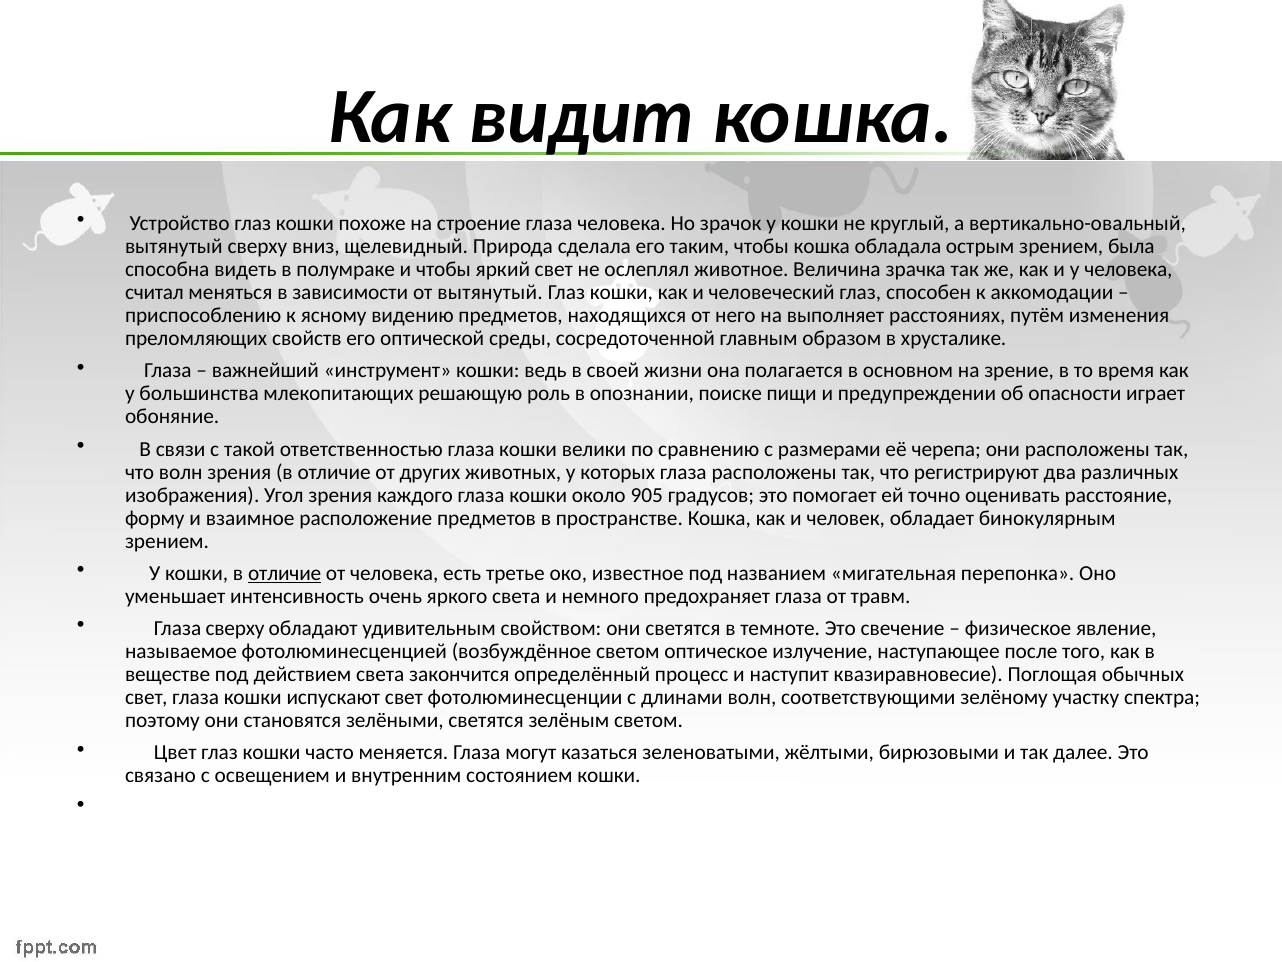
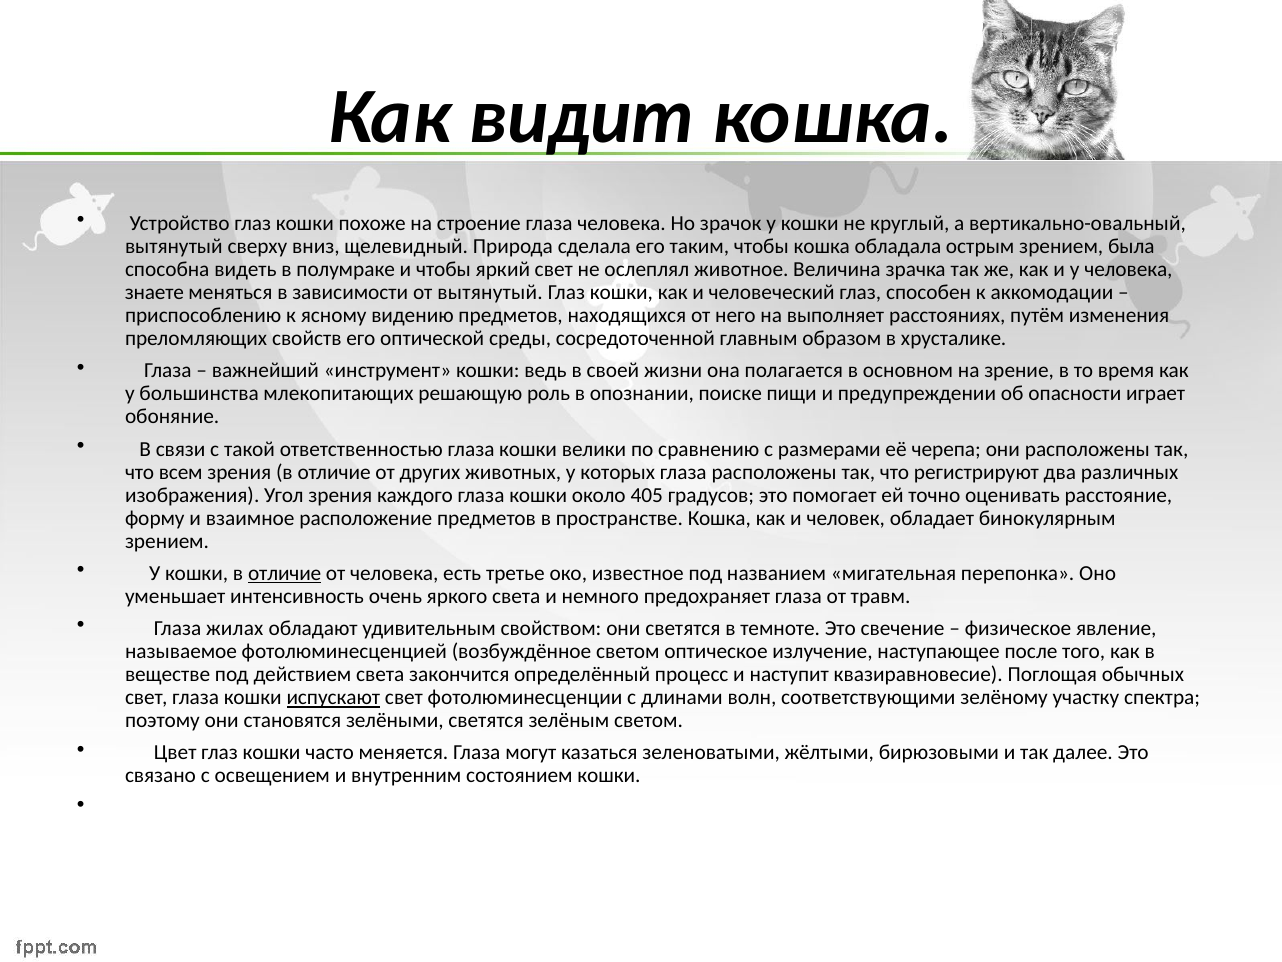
считал: считал -> знаете (154, 292)
что волн: волн -> всем (181, 472)
905: 905 -> 405 (647, 495)
Глаза сверху: сверху -> жилах (235, 628)
испускают underline: none -> present (333, 697)
